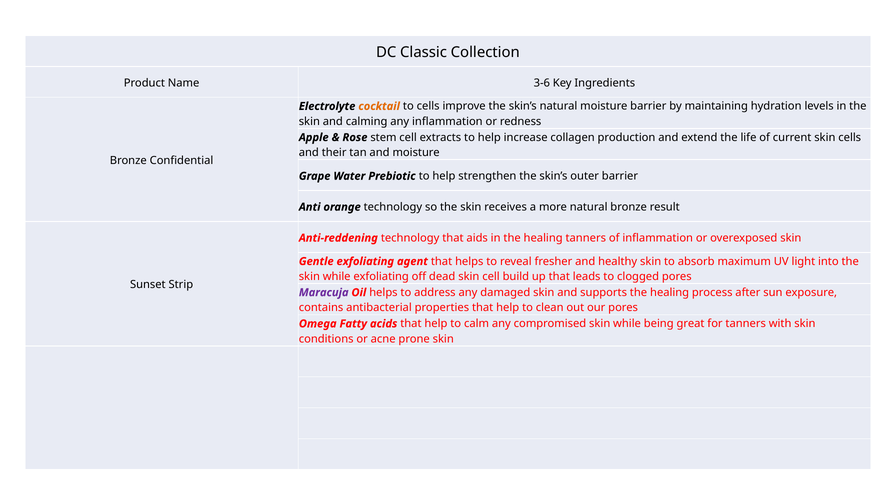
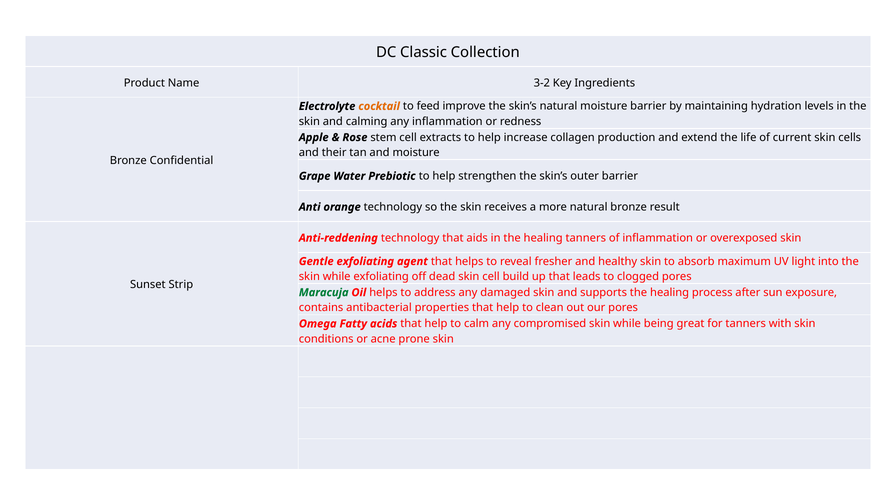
3-6: 3-6 -> 3-2 (542, 83)
to cells: cells -> feed (428, 106)
Maracuja colour: purple -> green (324, 293)
